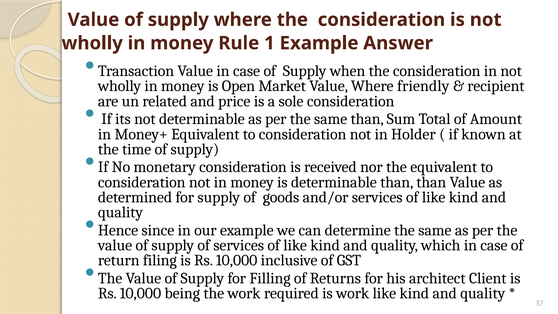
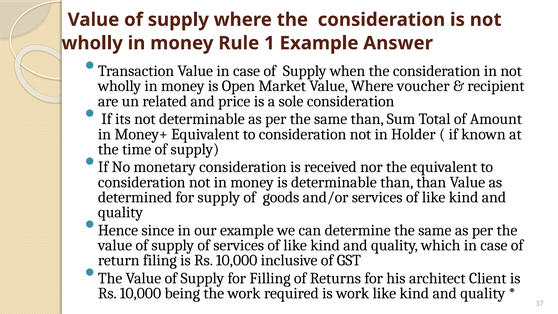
friendly: friendly -> voucher (423, 86)
